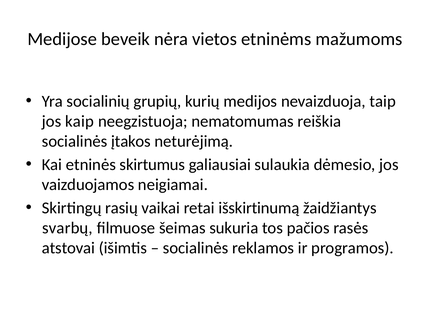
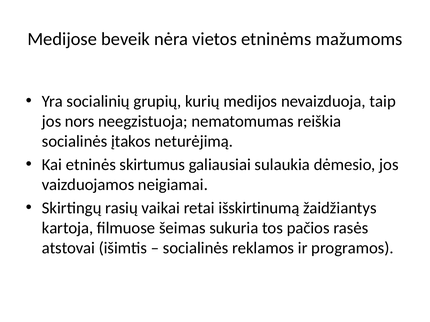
kaip: kaip -> nors (80, 121)
svarbų: svarbų -> kartoja (68, 228)
